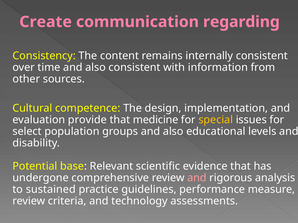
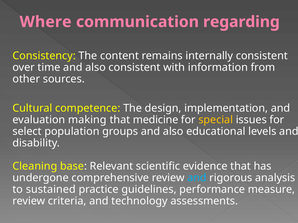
Create: Create -> Where (46, 22)
provide: provide -> making (87, 120)
Potential: Potential -> Cleaning (35, 166)
and colour: pink -> light blue (197, 178)
